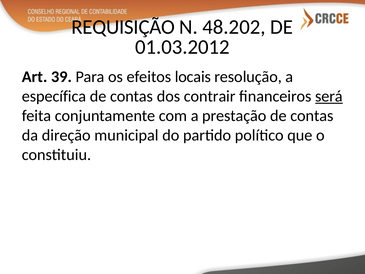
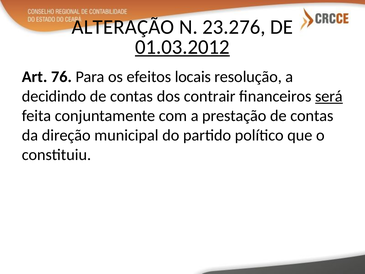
REQUISIÇÃO: REQUISIÇÃO -> ALTERAÇÃO (123, 27)
48.202: 48.202 -> 23.276 (234, 27)
01.03.2012 underline: none -> present (182, 47)
39: 39 -> 76 (61, 77)
específica: específica -> decidindo (54, 96)
